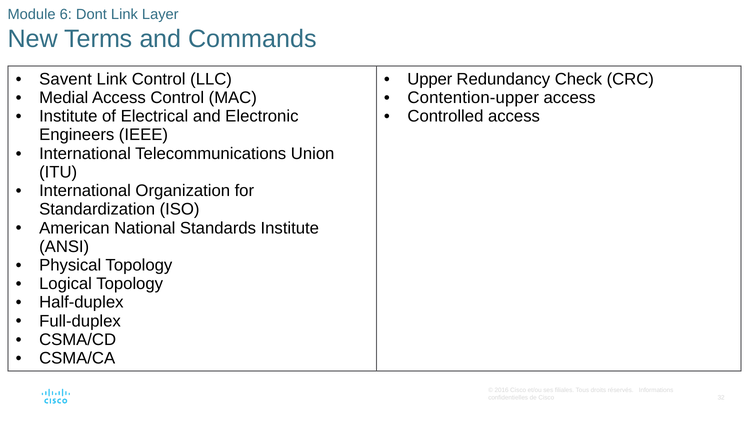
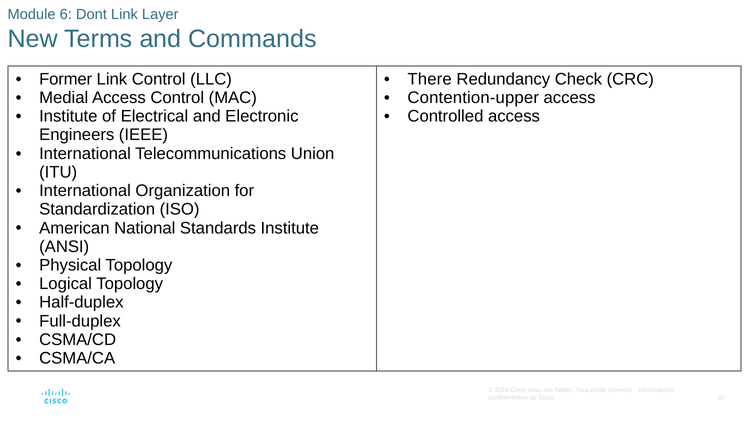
Savent: Savent -> Former (66, 79)
Upper: Upper -> There (430, 79)
